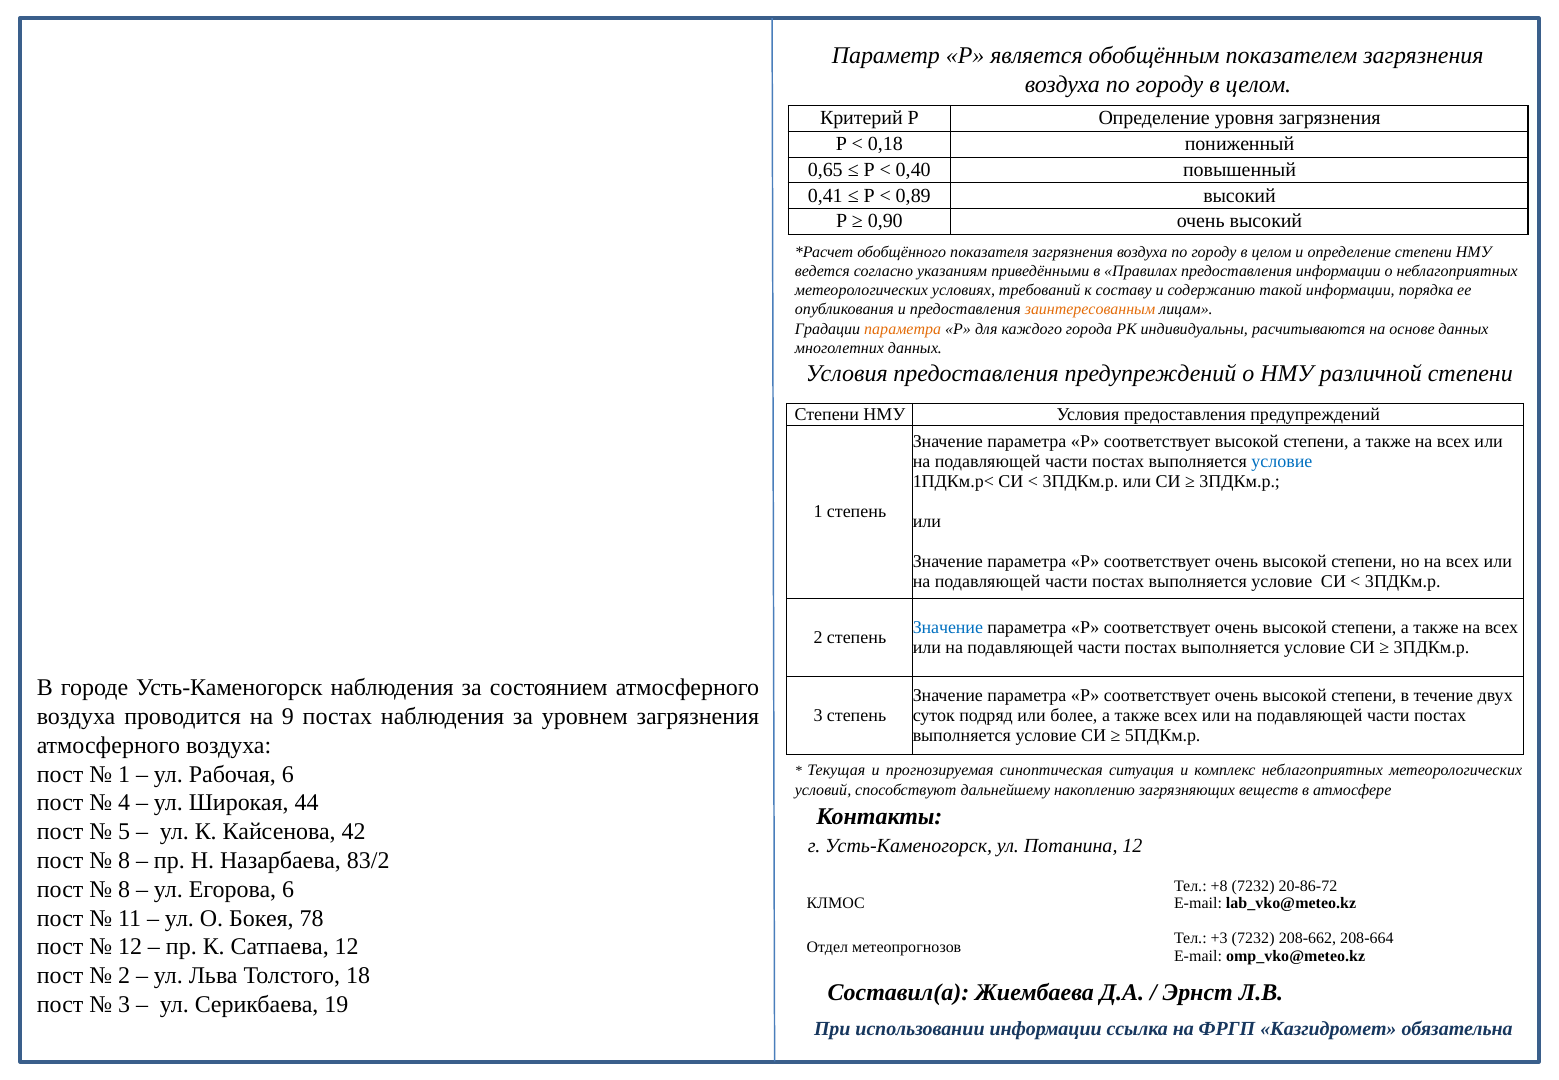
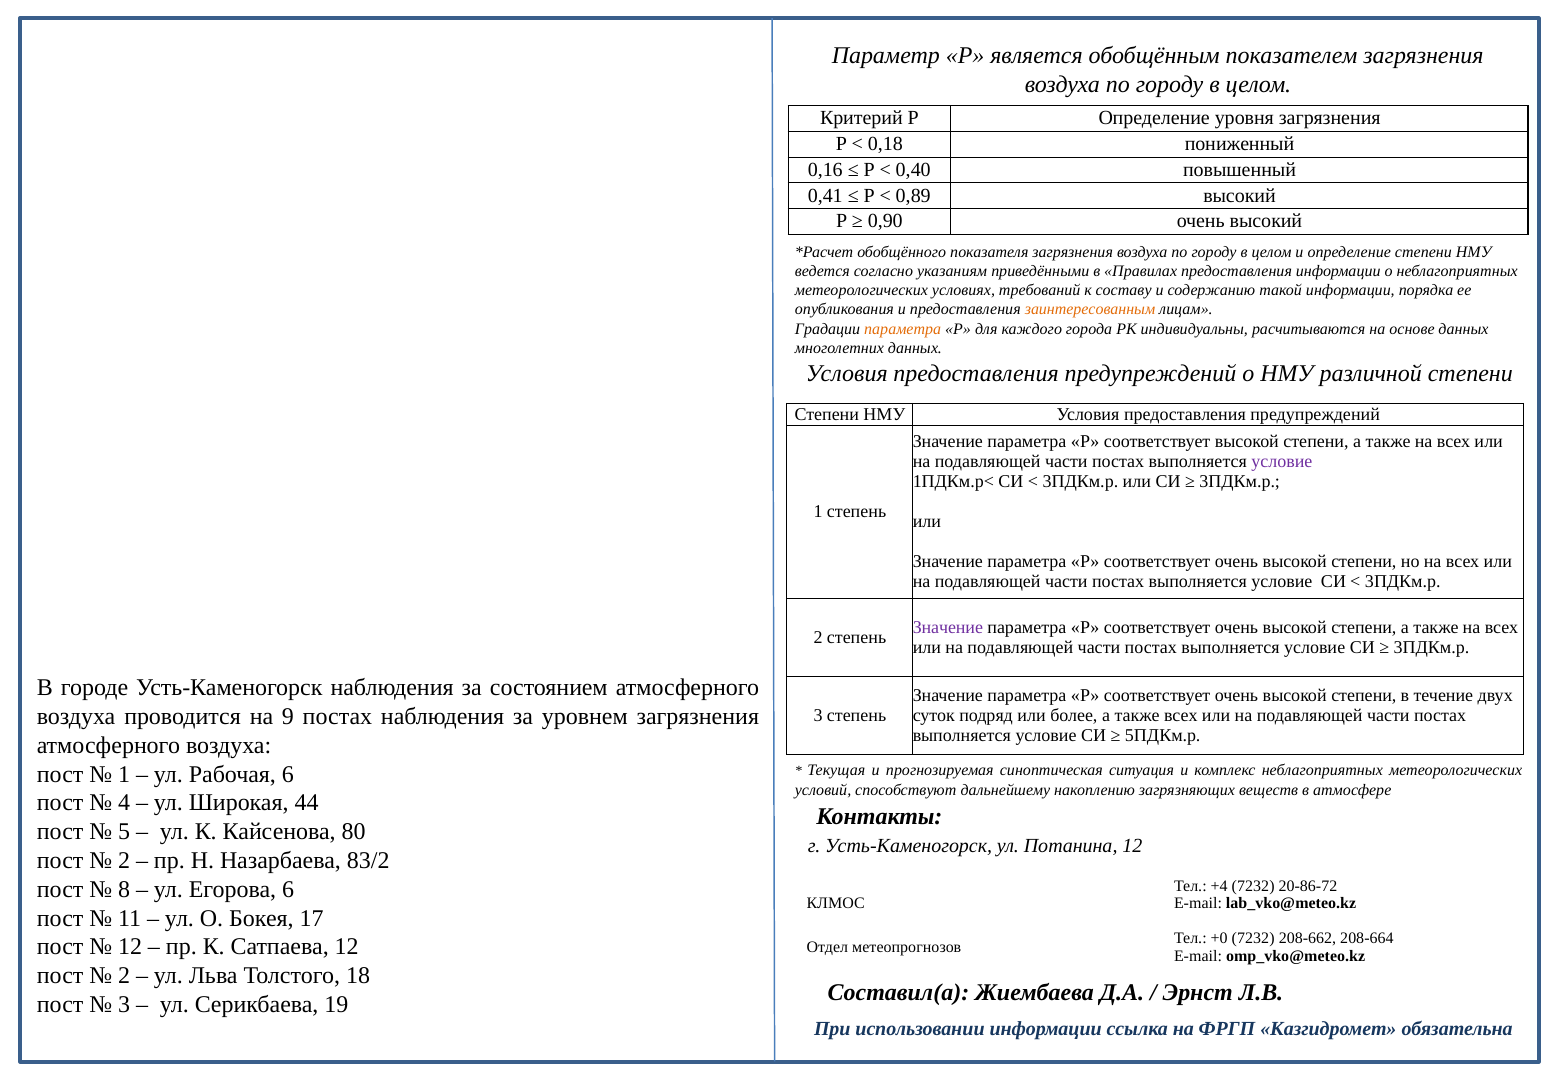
0,65: 0,65 -> 0,16 (825, 170)
условие colour: blue -> purple (1282, 462)
Значение colour: blue -> purple (948, 627)
42: 42 -> 80 (354, 831)
8: 8 -> 2 (124, 860)
+8: +8 -> +4 (1219, 885)
78: 78 -> 17 (312, 918)
+3: +3 -> +0 (1219, 938)
